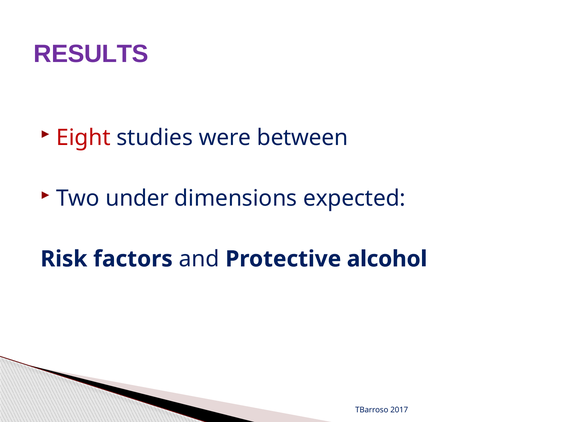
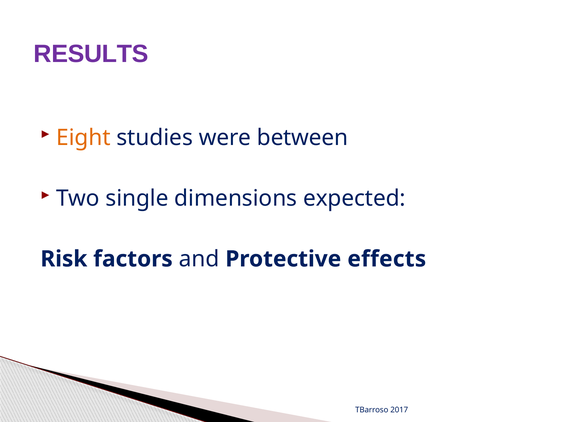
Eight colour: red -> orange (83, 137)
under: under -> single (137, 198)
alcohol: alcohol -> effects (387, 259)
